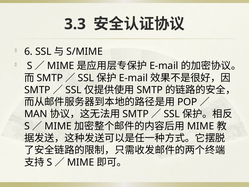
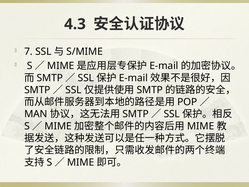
3.3: 3.3 -> 4.3 (75, 24)
6: 6 -> 7 (28, 52)
